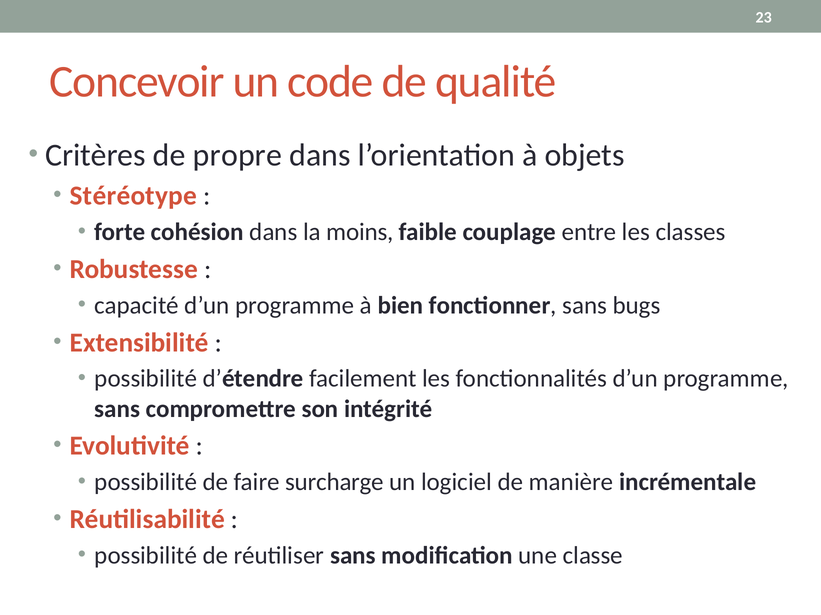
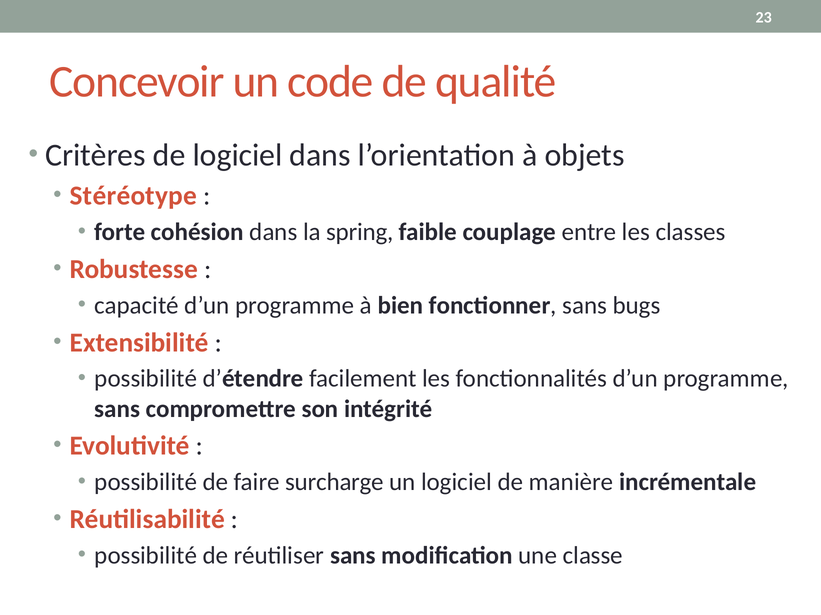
de propre: propre -> logiciel (238, 155)
moins: moins -> spring (360, 232)
